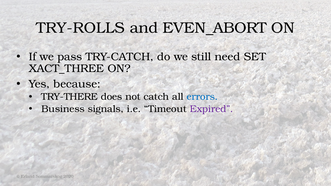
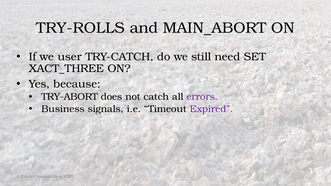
EVEN_ABORT: EVEN_ABORT -> MAIN_ABORT (215, 28)
pass: pass -> user (70, 57)
TRY-THERE: TRY-THERE -> TRY-ABORT (70, 97)
errors colour: blue -> purple (202, 97)
